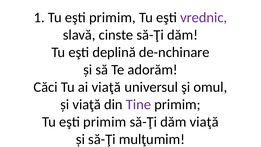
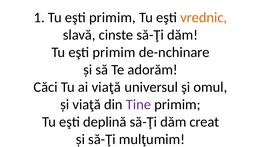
vrednic colour: purple -> orange (204, 17)
deplină: deplină -> primim (114, 52)
primim: primim -> deplină (105, 122)
dăm viaţă: viaţă -> creat (204, 122)
